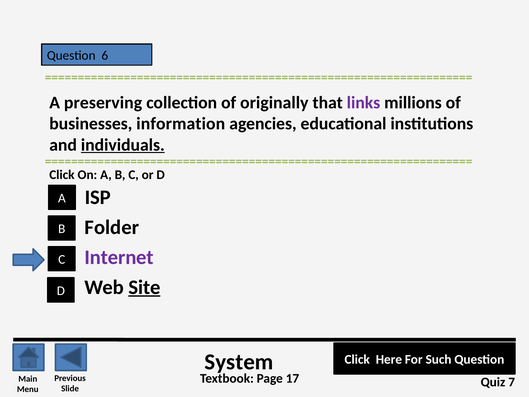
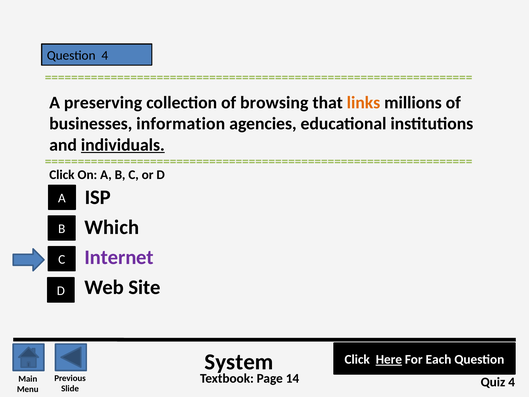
Question 6: 6 -> 4 (105, 56)
originally: originally -> browsing (274, 103)
links colour: purple -> orange (363, 103)
Folder: Folder -> Which (112, 227)
Site underline: present -> none (144, 287)
Here underline: none -> present (389, 359)
Such: Such -> Each (438, 359)
17: 17 -> 14 (292, 378)
Quiz 7: 7 -> 4 (512, 382)
